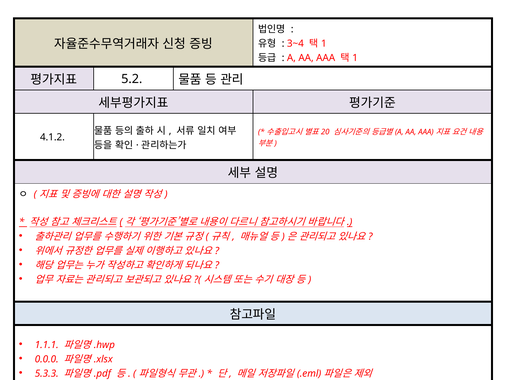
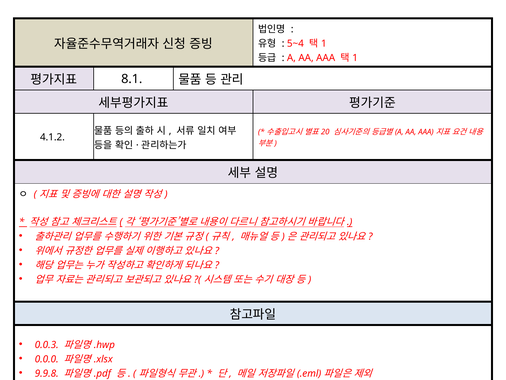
3~4: 3~4 -> 5~4 (295, 44)
5.2: 5.2 -> 8.1 (132, 79)
1.1.1: 1.1.1 -> 0.0.3 (47, 344)
5.3.3: 5.3.3 -> 9.9.8 (47, 373)
